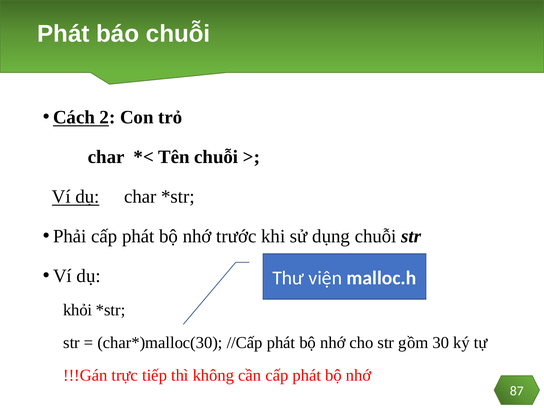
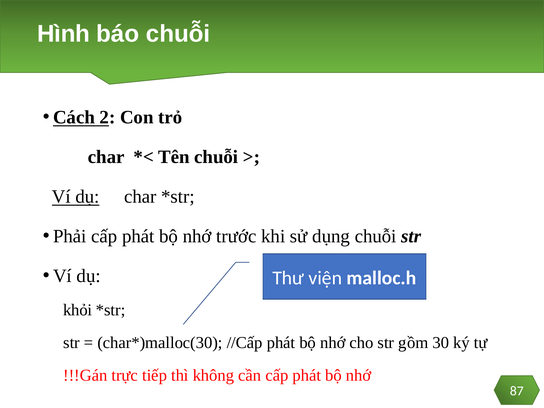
Phát: Phát -> Hình (63, 34)
